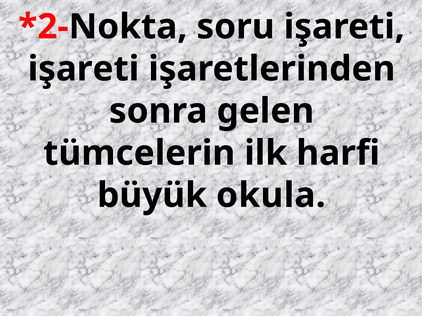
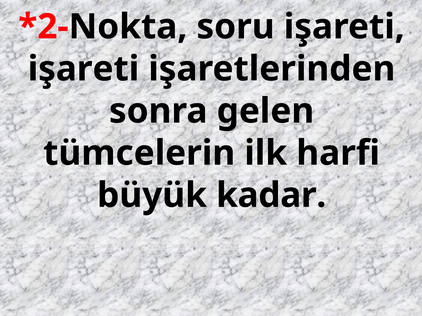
okula: okula -> kadar (271, 196)
